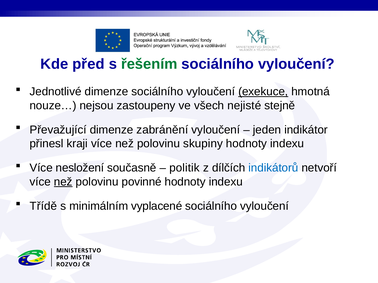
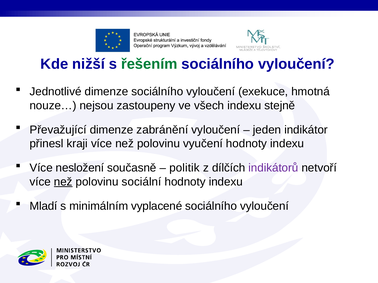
před: před -> nižší (89, 64)
exekuce underline: present -> none (263, 92)
všech nejisté: nejisté -> indexu (244, 106)
skupiny: skupiny -> vyučení (203, 144)
indikátorů colour: blue -> purple (273, 168)
povinné: povinné -> sociální (142, 182)
Třídě: Třídě -> Mladí (43, 206)
